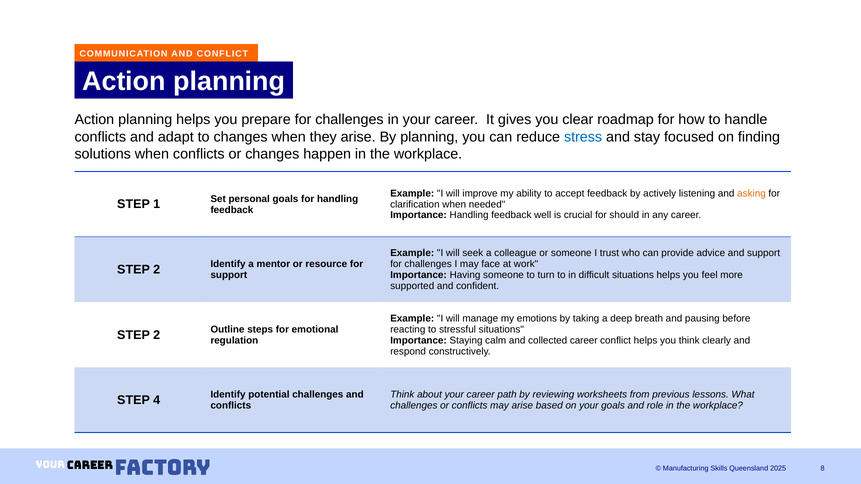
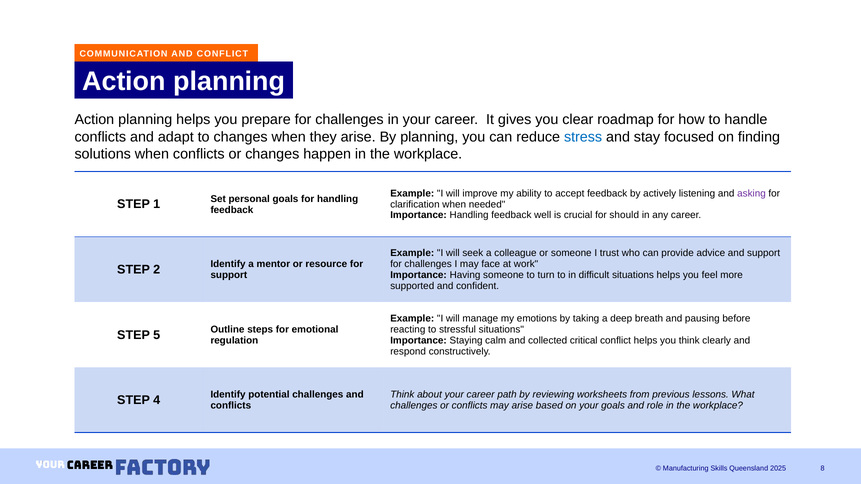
asking colour: orange -> purple (751, 193)
2: 2 -> 5 (157, 335)
collected career: career -> critical (584, 341)
